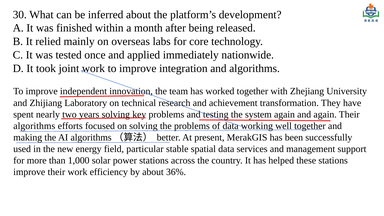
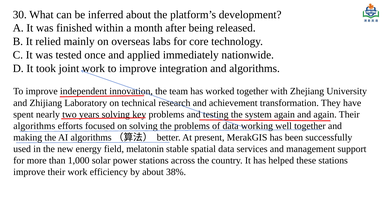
particular: particular -> melatonin (145, 149)
36%: 36% -> 38% (176, 172)
